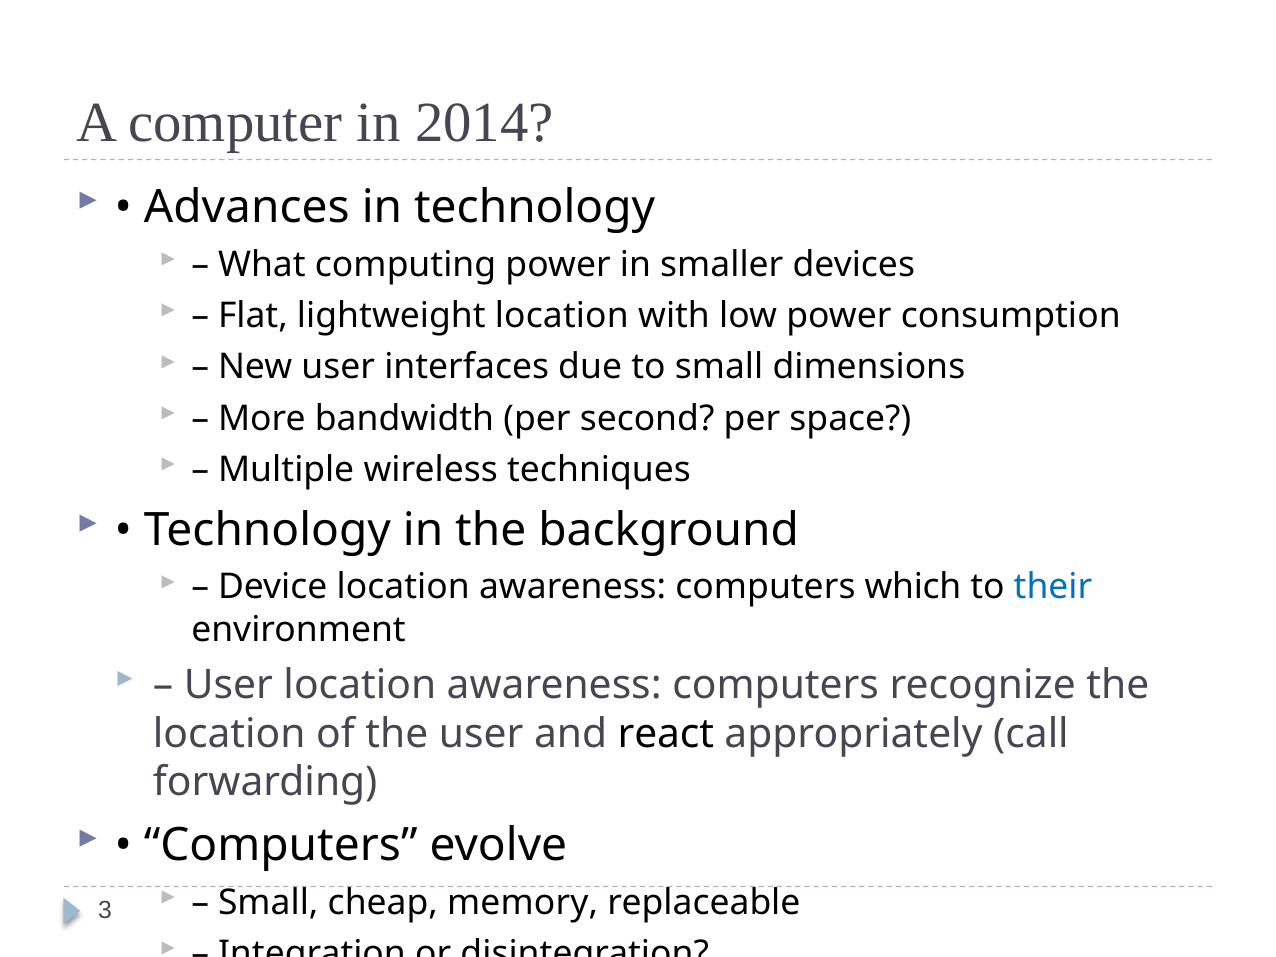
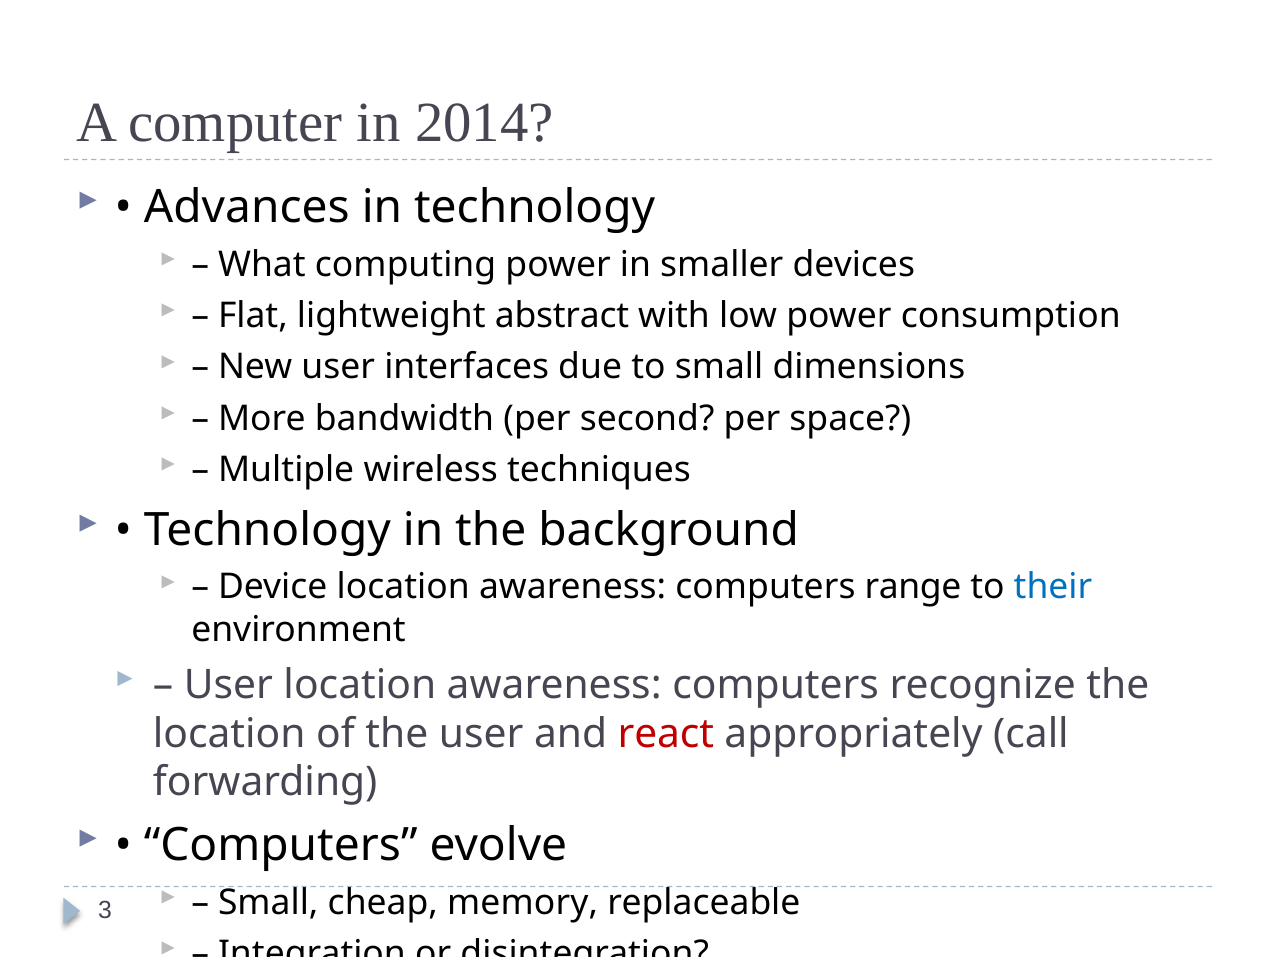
lightweight location: location -> abstract (562, 316)
which: which -> range (913, 587)
react colour: black -> red (666, 734)
